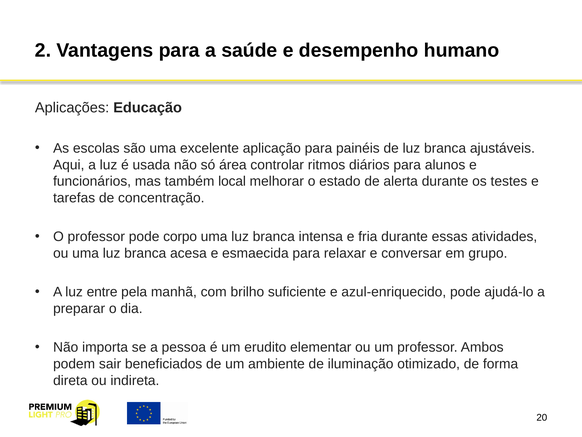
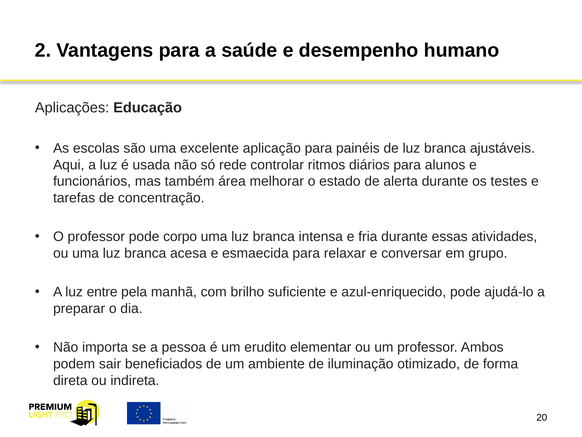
área: área -> rede (233, 165)
local: local -> área (232, 181)
